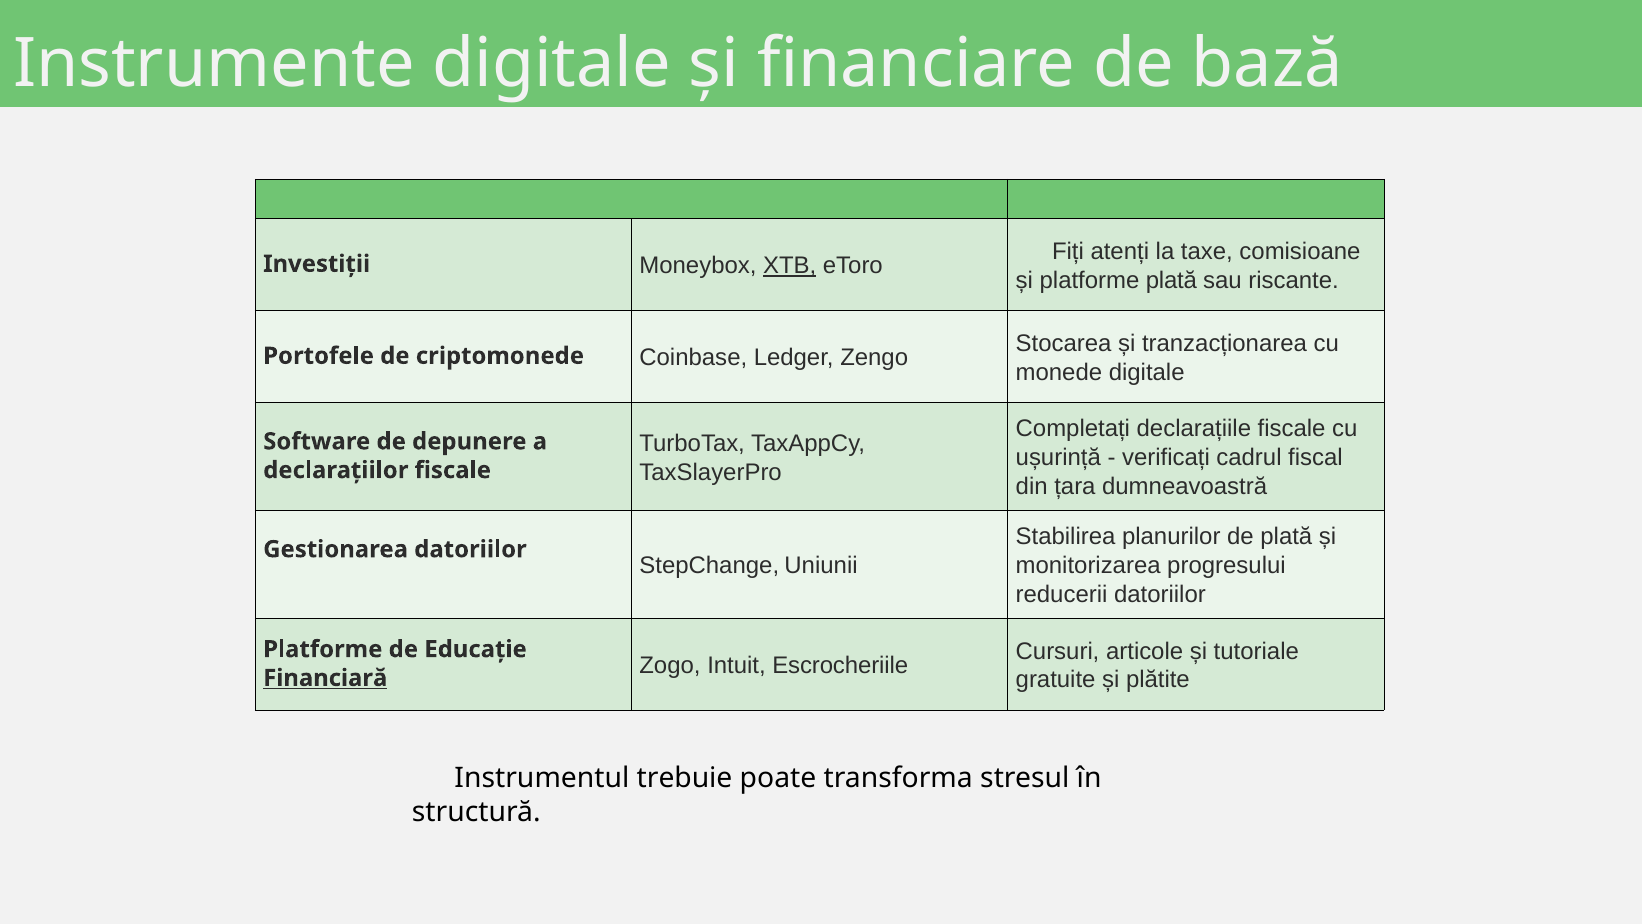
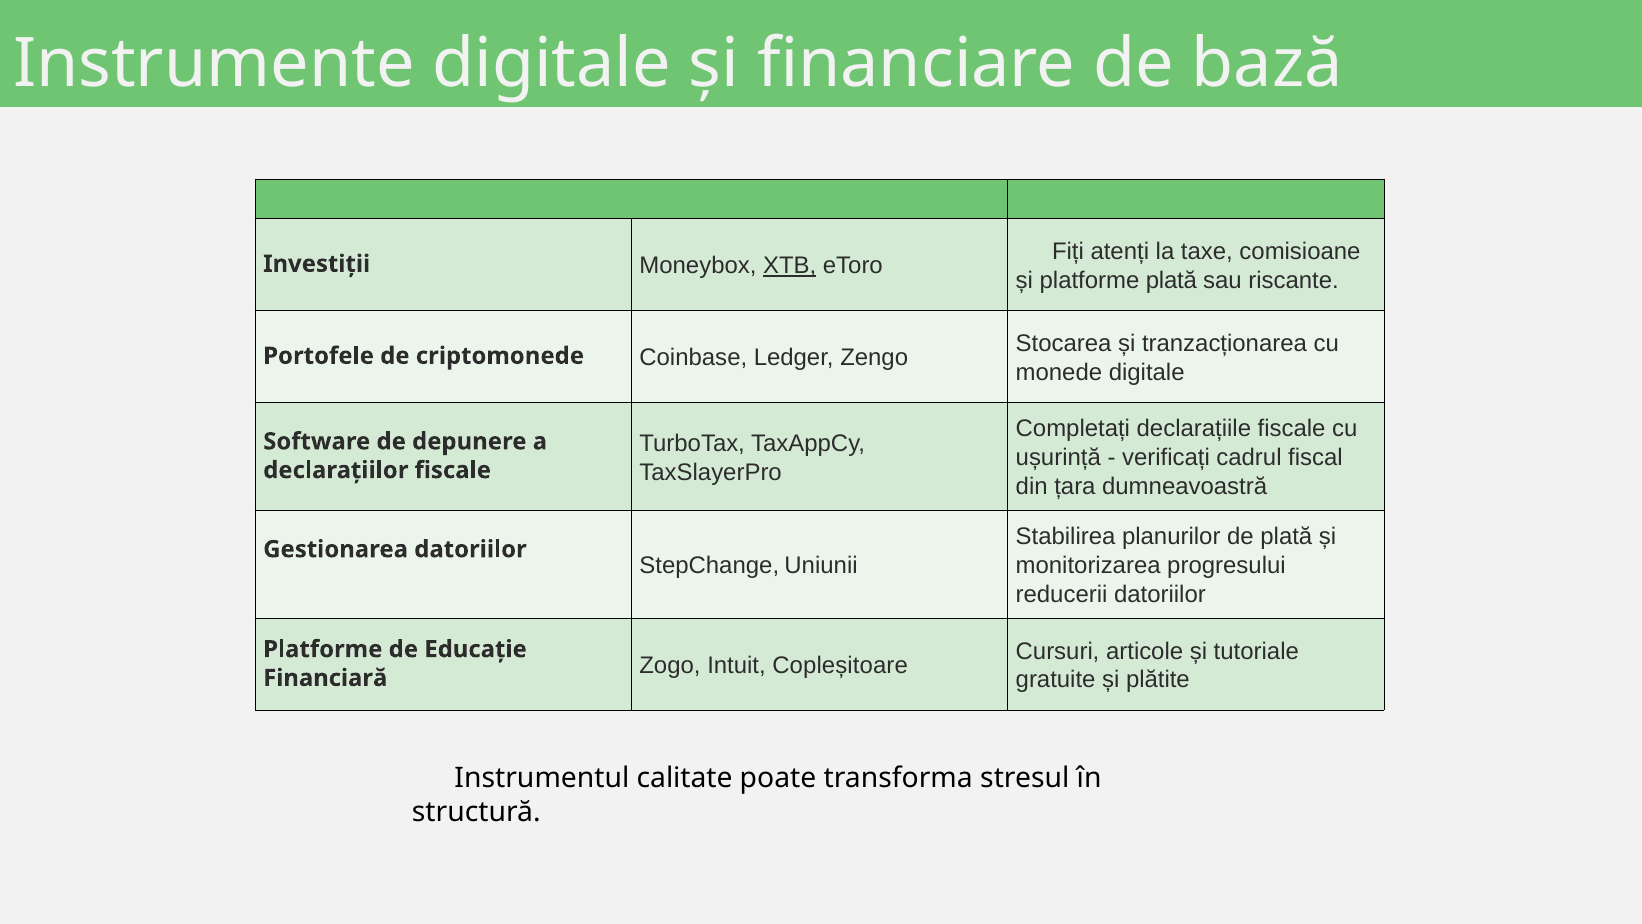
Escrocheriile: Escrocheriile -> Copleșitoare (840, 665)
Financiară underline: present -> none (325, 678)
trebuie: trebuie -> calitate (685, 778)
